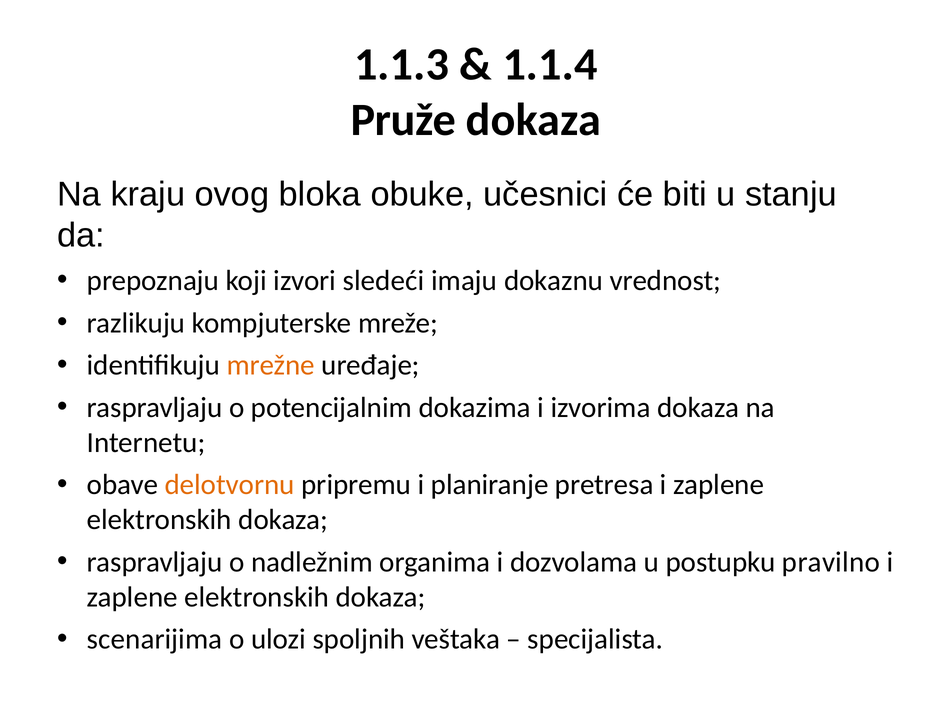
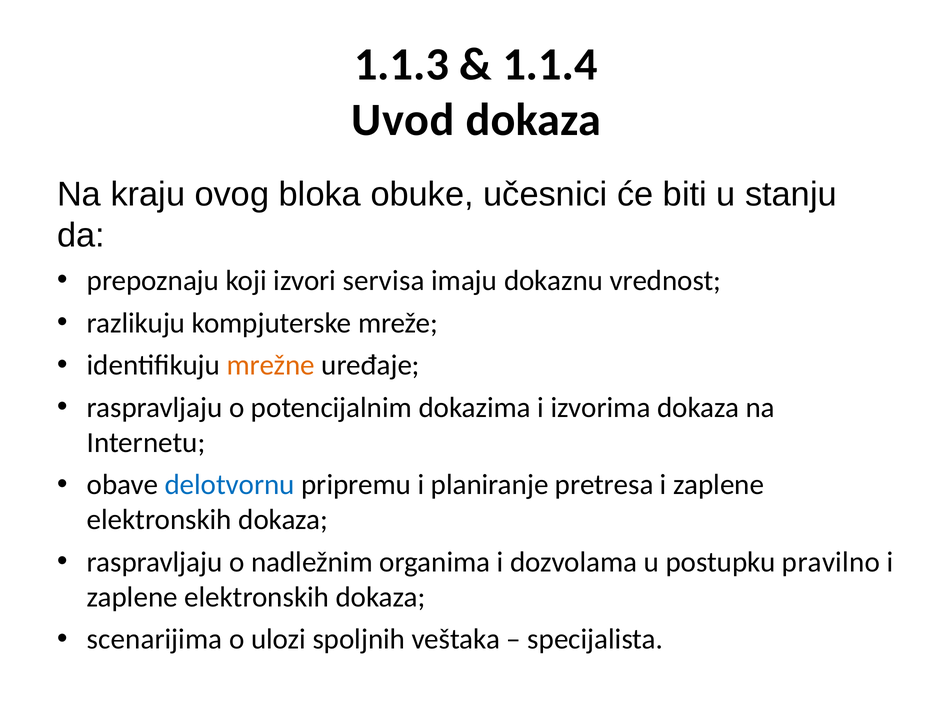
Pruže: Pruže -> Uvod (403, 120)
sledeći: sledeći -> servisa (384, 281)
delotvornu colour: orange -> blue (230, 485)
